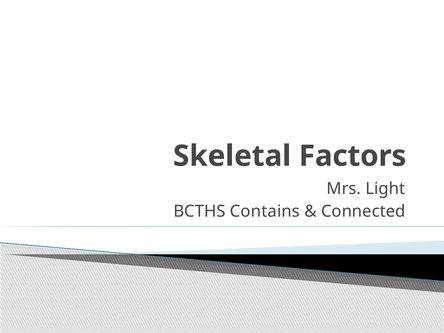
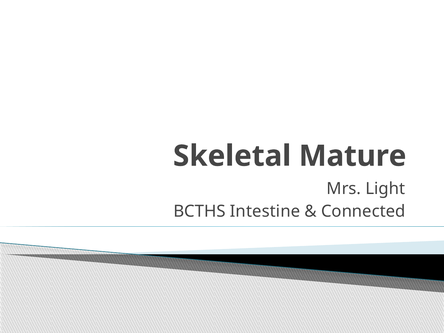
Factors: Factors -> Mature (353, 156)
Contains: Contains -> Intestine (265, 211)
